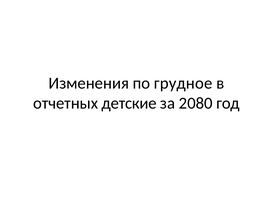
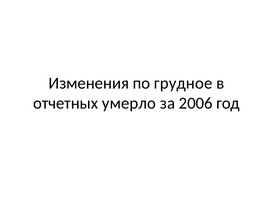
детские: детские -> умерло (129, 103)
2080: 2080 -> 2006 (196, 103)
